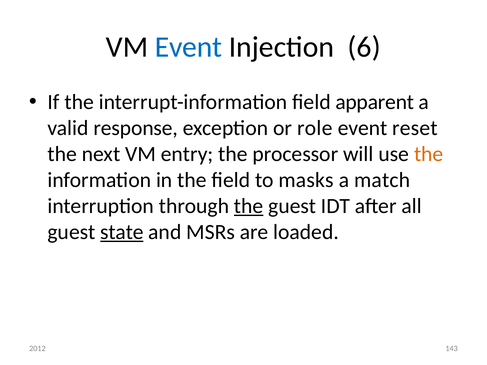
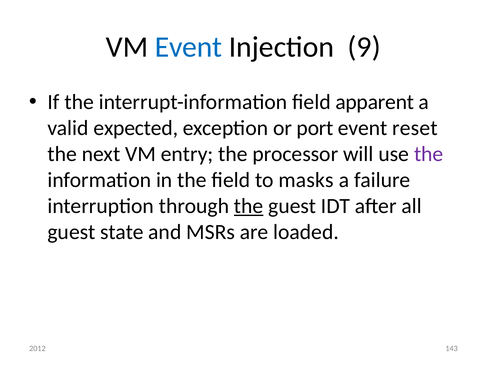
6: 6 -> 9 (364, 47)
response: response -> expected (136, 128)
role: role -> port (315, 128)
the colour: orange -> purple (429, 154)
match: match -> failure (382, 180)
state underline: present -> none (122, 232)
